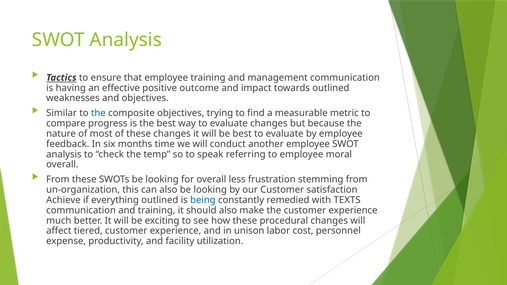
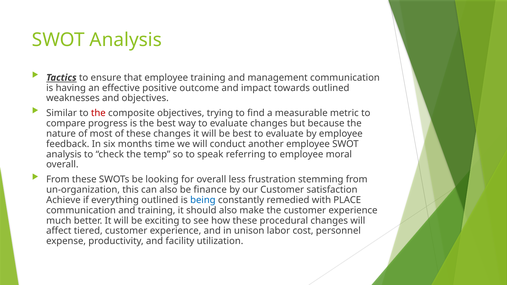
the colour: blue -> red (98, 113)
also be looking: looking -> finance (210, 190)
TEXTS: TEXTS -> PLACE (347, 200)
